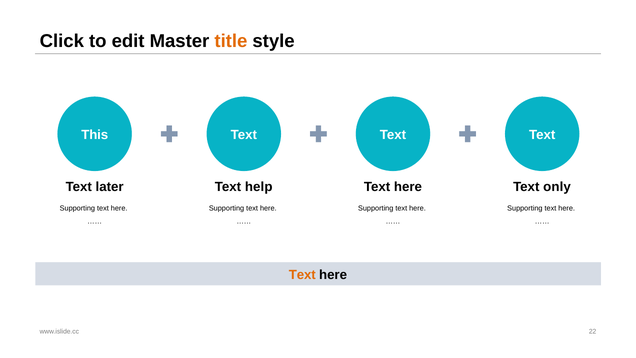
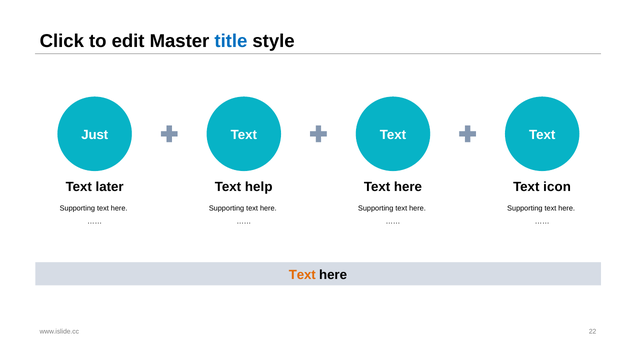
title colour: orange -> blue (231, 41)
This: This -> Just (95, 135)
only: only -> icon (557, 187)
